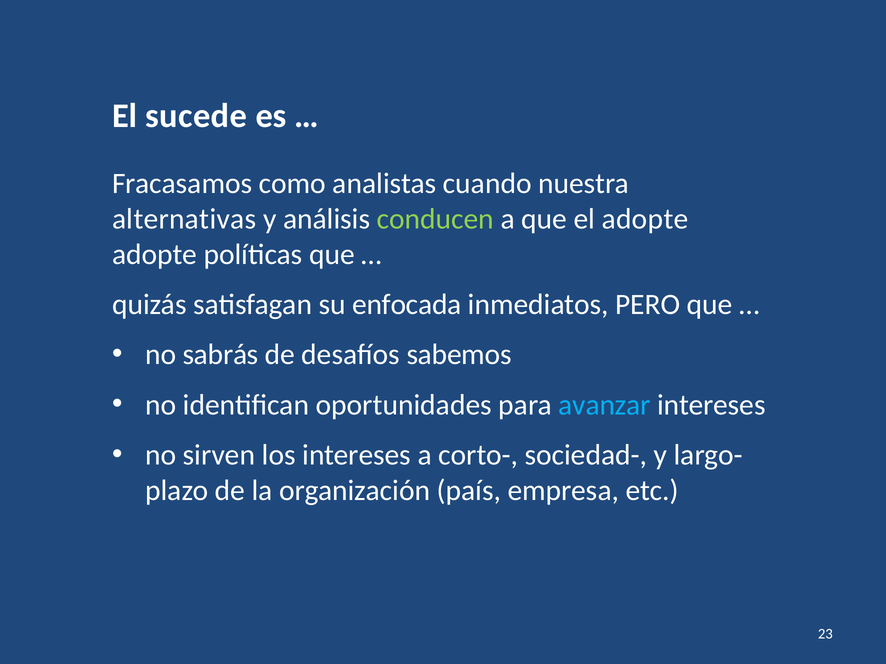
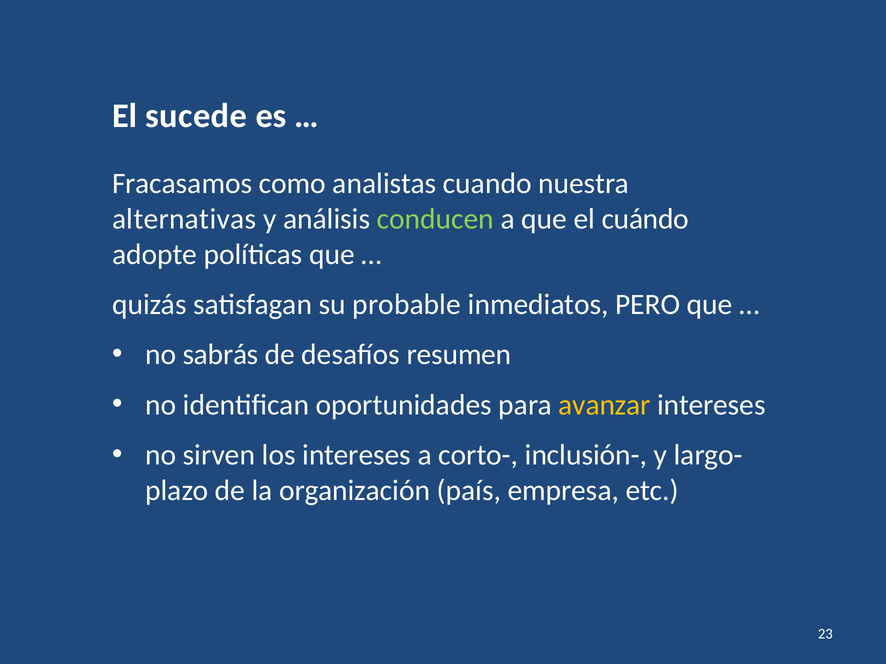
el adopte: adopte -> cuándo (645, 219)
enfocada: enfocada -> probable (407, 305)
sabemos: sabemos -> resumen (459, 355)
avanzar colour: light blue -> yellow (605, 405)
sociedad-: sociedad- -> inclusión- (586, 455)
